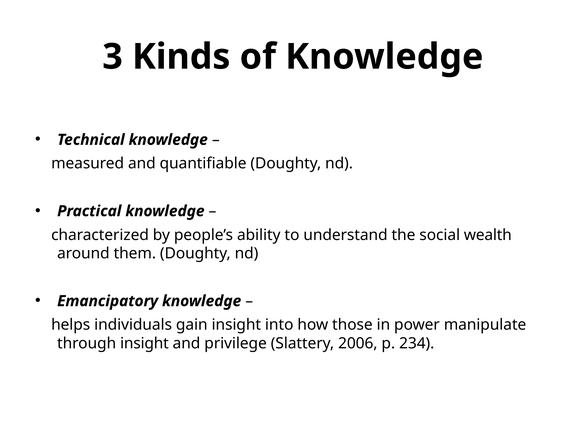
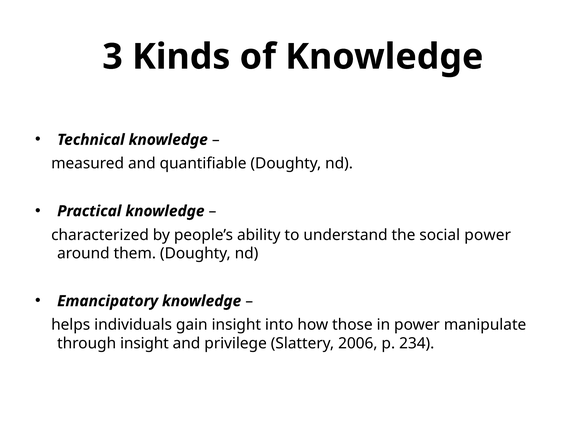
social wealth: wealth -> power (488, 235)
